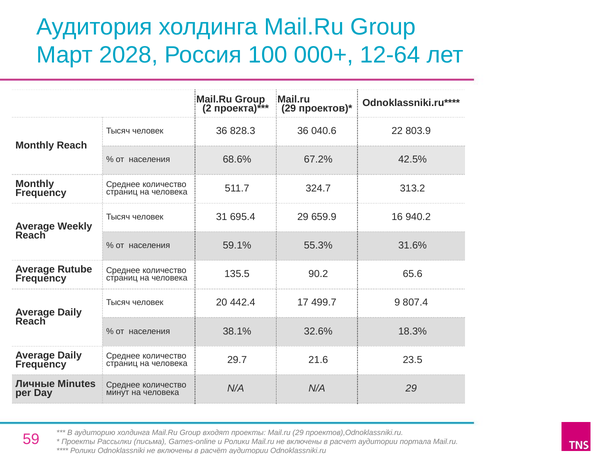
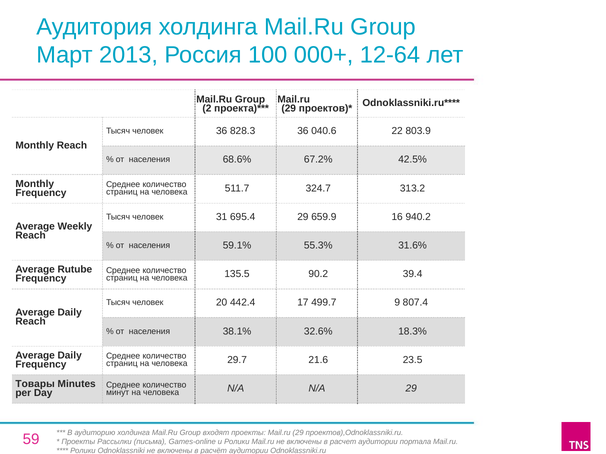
2028: 2028 -> 2013 (129, 55)
65.6: 65.6 -> 39.4 (413, 274)
Личные: Личные -> Товары (35, 384)
